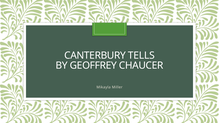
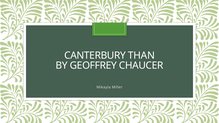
TELLS: TELLS -> THAN (141, 56)
